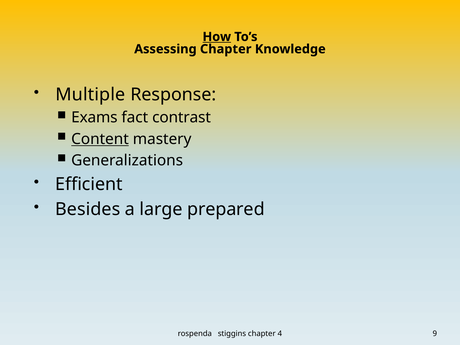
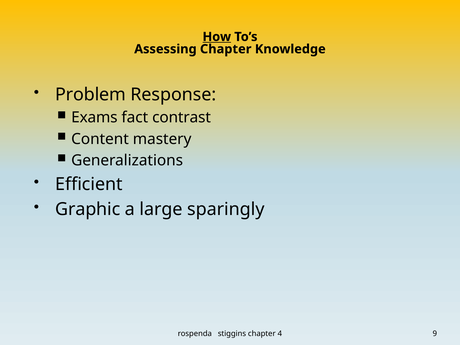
Multiple: Multiple -> Problem (91, 95)
Content underline: present -> none (100, 139)
Besides: Besides -> Graphic (88, 209)
prepared: prepared -> sparingly (226, 209)
